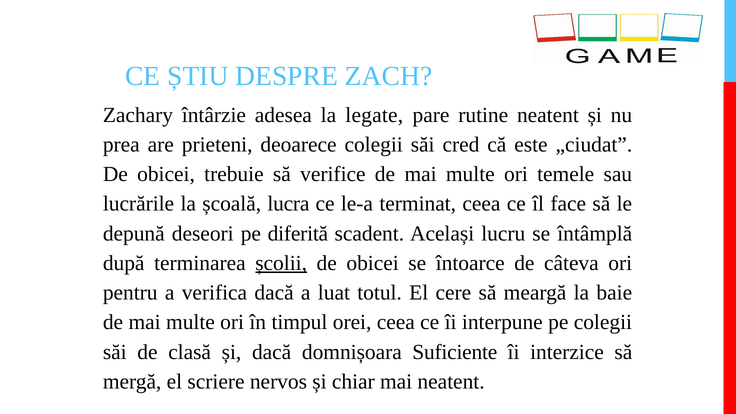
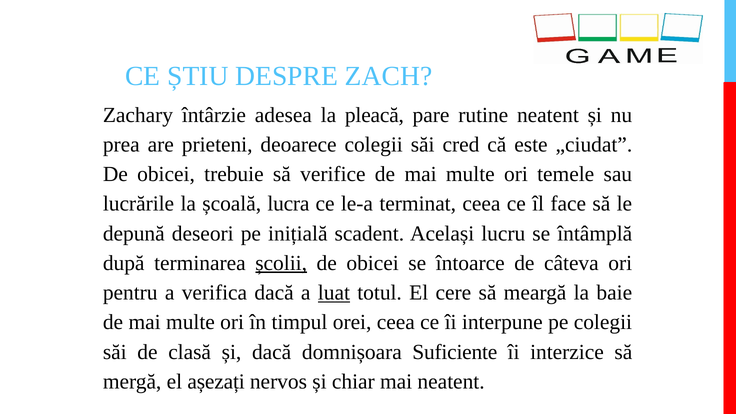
legate: legate -> pleacă (374, 115)
diferită: diferită -> inițială (298, 233)
luat underline: none -> present (334, 293)
scriere: scriere -> așezați (216, 382)
